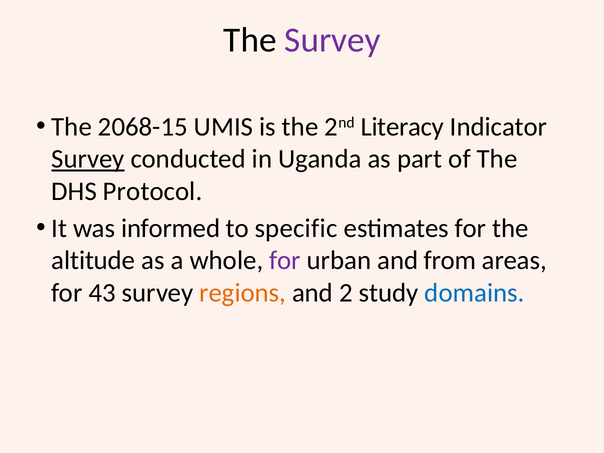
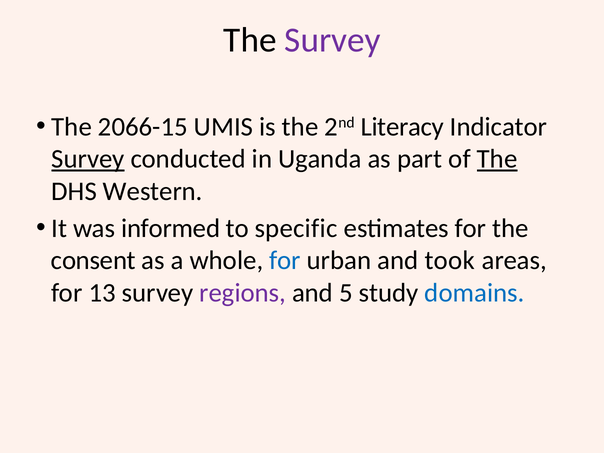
2068-15: 2068-15 -> 2066-15 (143, 127)
The underline: none -> present (497, 159)
Protocol: Protocol -> Western (153, 191)
altitude: altitude -> consent (93, 261)
for colour: purple -> blue (285, 261)
from: from -> took (450, 261)
43: 43 -> 13 (102, 293)
regions colour: orange -> purple (243, 293)
2: 2 -> 5 (346, 293)
